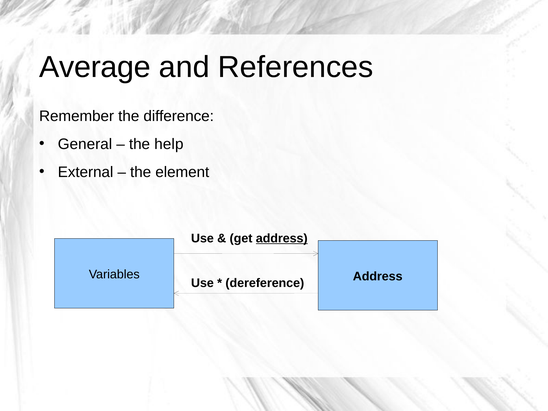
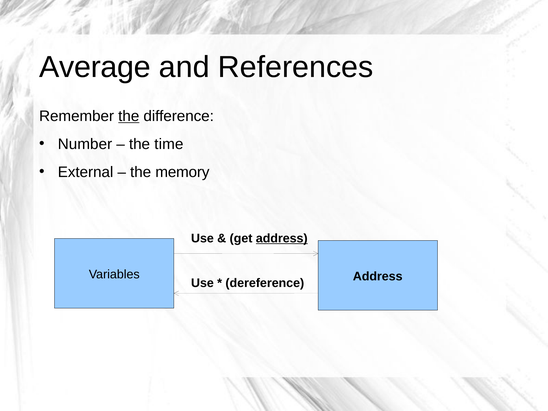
the underline: none -> present (129, 116)
General: General -> Number (85, 144)
help: help -> time (169, 144)
element: element -> memory (182, 172)
